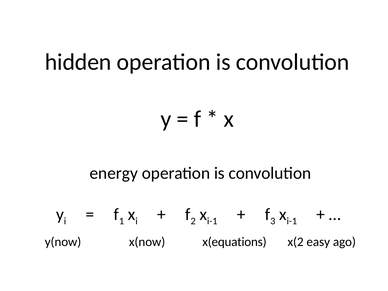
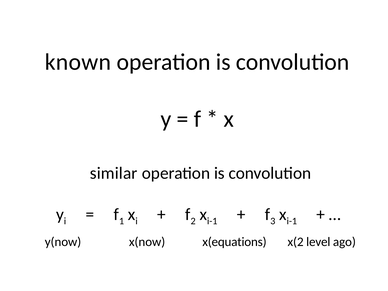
hidden: hidden -> known (78, 62)
energy: energy -> similar (114, 173)
easy: easy -> level (318, 242)
